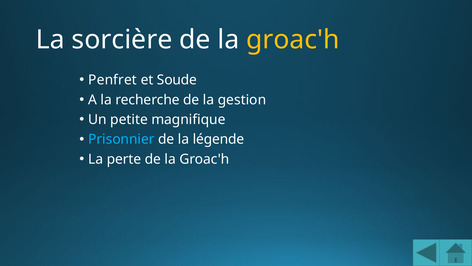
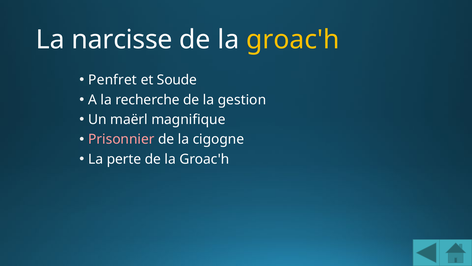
sorcière: sorcière -> narcisse (122, 40)
petite: petite -> maërl (129, 119)
Prisonnier colour: light blue -> pink (121, 139)
légende: légende -> cigogne (218, 139)
